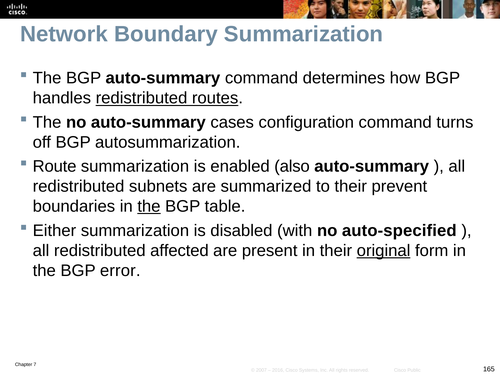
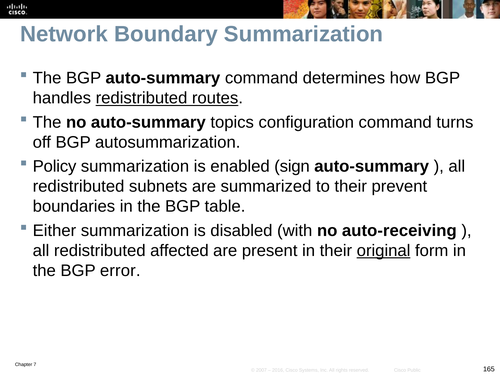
cases: cases -> topics (232, 122)
Route: Route -> Policy (55, 166)
also: also -> sign (292, 166)
the underline: present -> none (149, 206)
auto-specified: auto-specified -> auto-receiving (399, 231)
